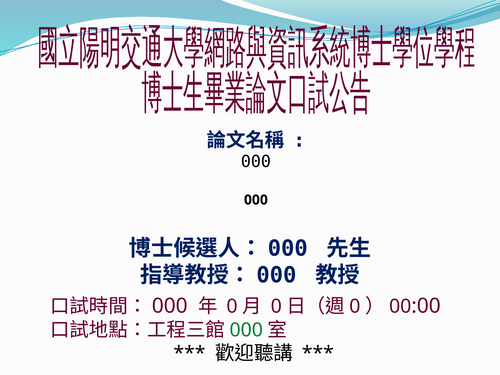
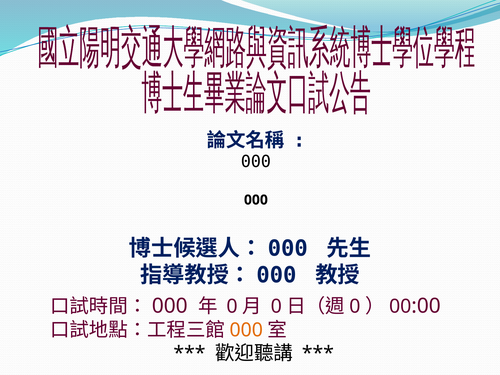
000 colour: green -> orange (246, 330)
